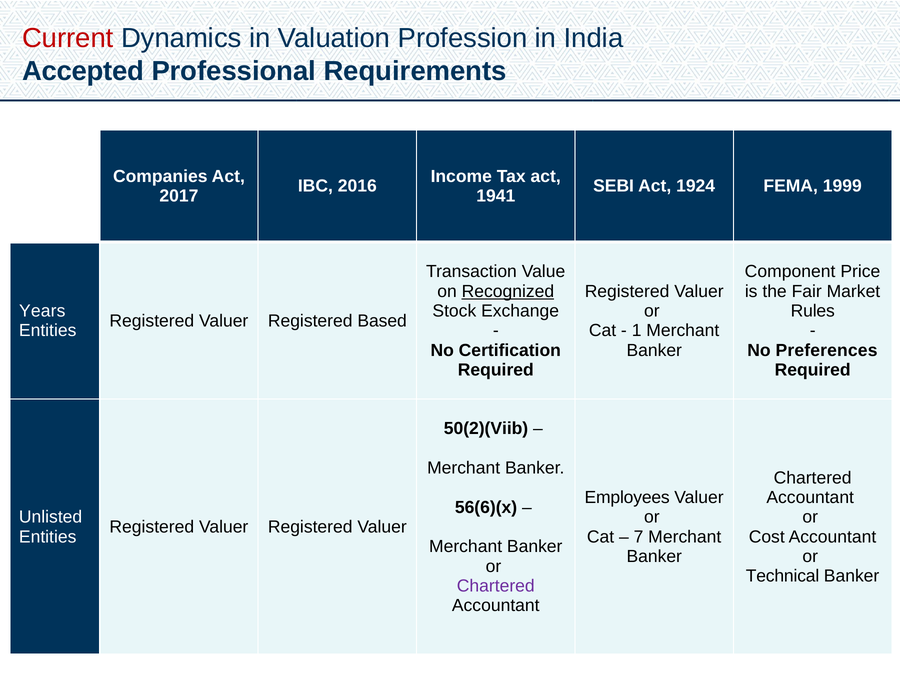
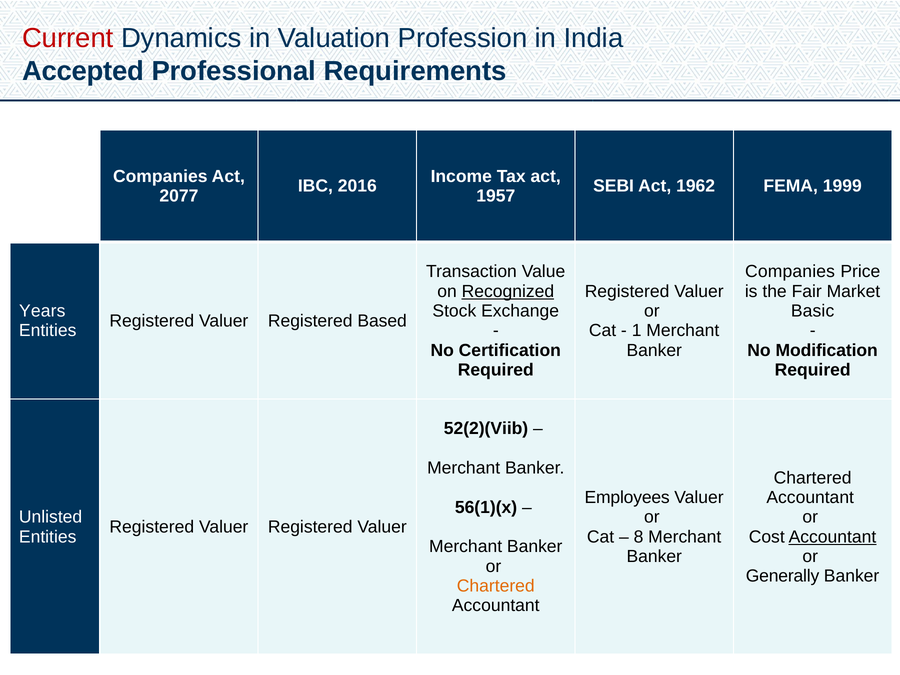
1924: 1924 -> 1962 (696, 186)
2017: 2017 -> 2077 (179, 196)
1941: 1941 -> 1957 (496, 196)
Component: Component -> Companies (790, 272)
Rules: Rules -> Basic (813, 311)
Preferences: Preferences -> Modification (827, 350)
50(2)(Viib: 50(2)(Viib -> 52(2)(Viib (486, 429)
56(6)(x: 56(6)(x -> 56(1)(x (486, 507)
7: 7 -> 8 (639, 537)
Accountant underline: none -> present (832, 537)
Technical: Technical -> Generally (783, 576)
Chartered colour: purple -> orange (496, 586)
